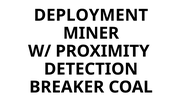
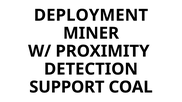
BREAKER: BREAKER -> SUPPORT (67, 87)
